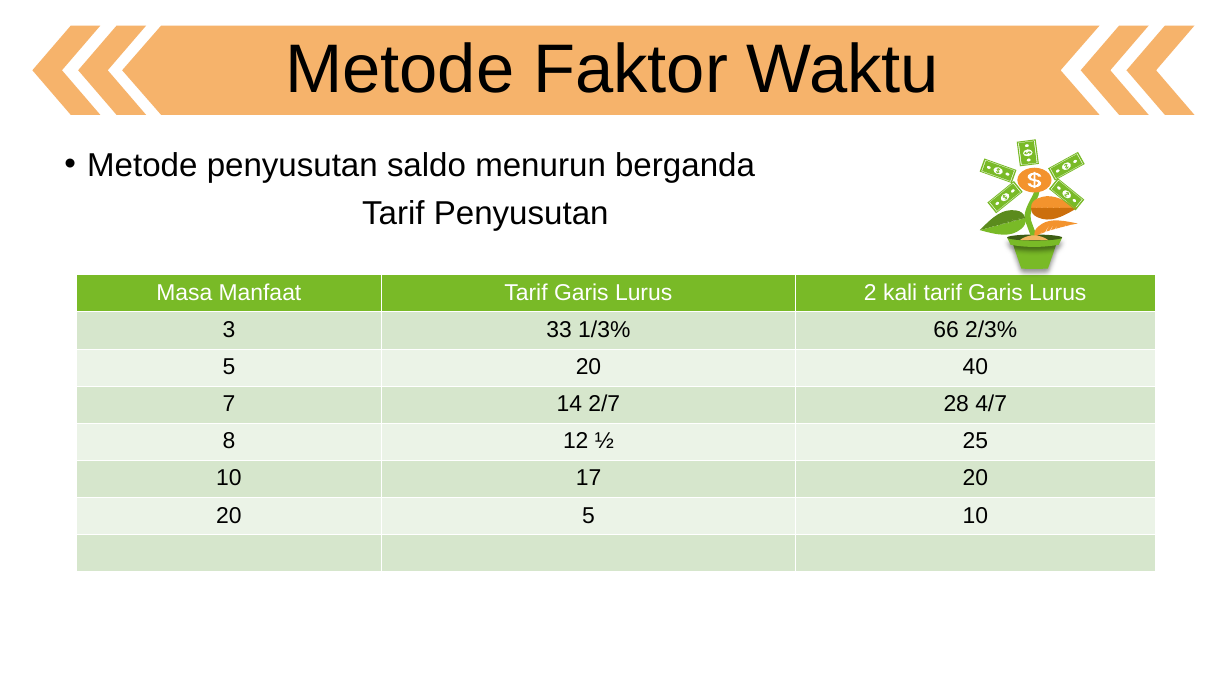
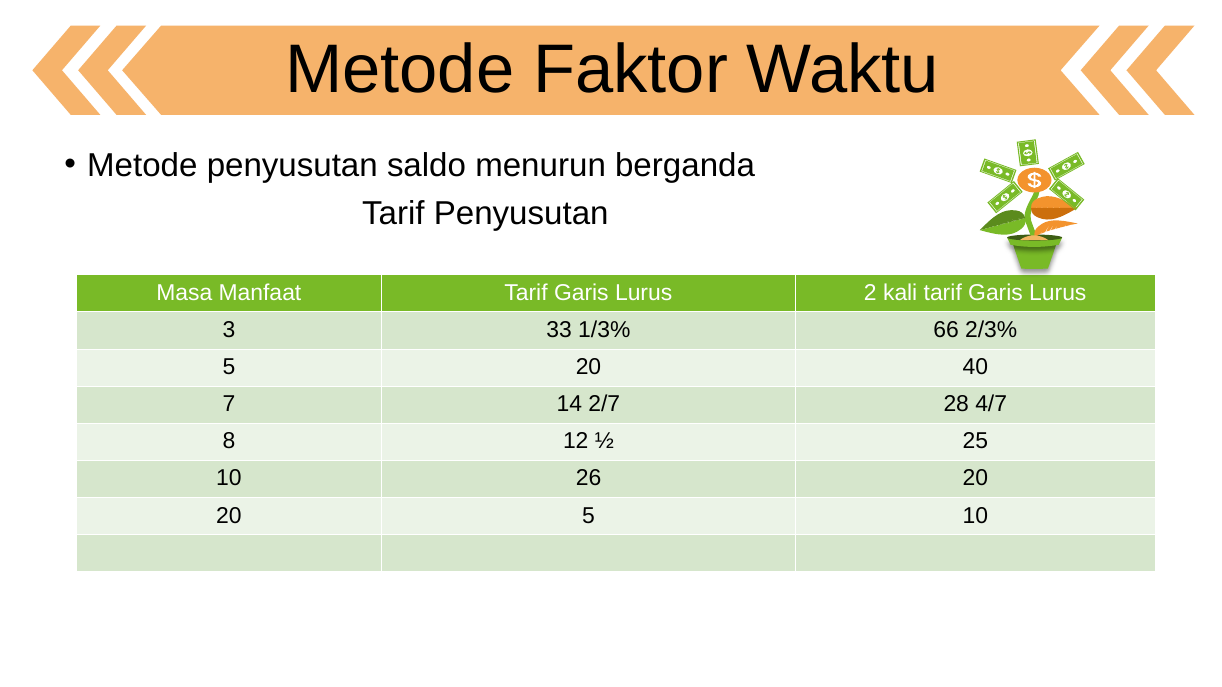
17: 17 -> 26 (589, 479)
